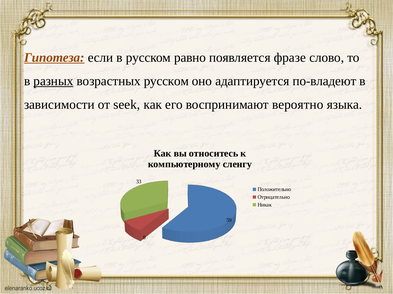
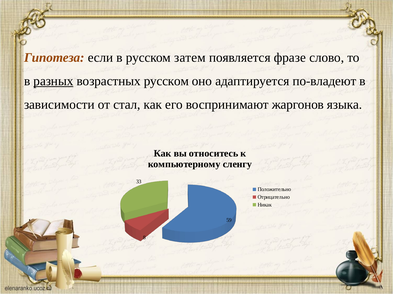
Гипотеза underline: present -> none (54, 58)
равно: равно -> затем (190, 58)
seek: seek -> стал (127, 105)
вероятно: вероятно -> жаргонов (298, 105)
